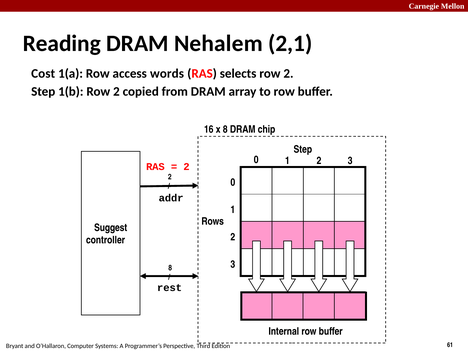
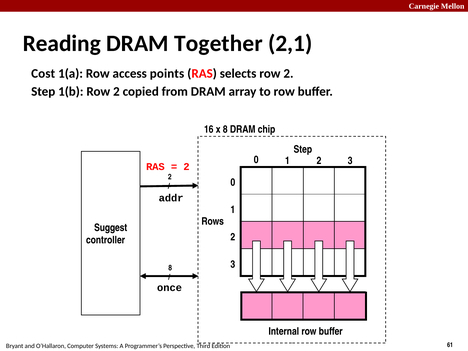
Nehalem: Nehalem -> Together (218, 43)
words: words -> points (167, 73)
rest: rest -> once (170, 288)
